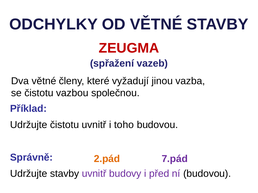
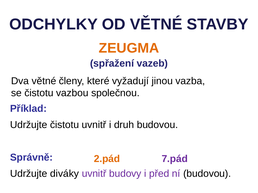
ZEUGMA colour: red -> orange (129, 48)
toho: toho -> druh (124, 125)
Udržujte stavby: stavby -> diváky (65, 174)
